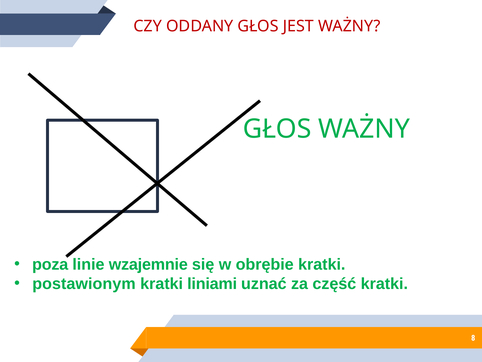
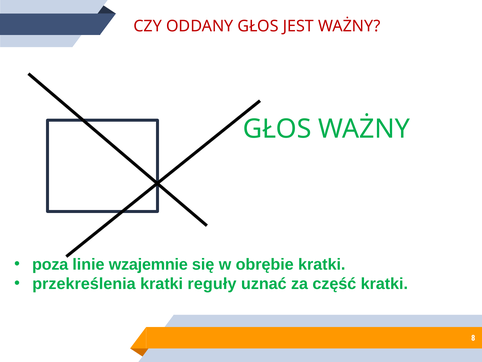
postawionym: postawionym -> przekreślenia (84, 283)
liniami: liniami -> reguły (212, 283)
